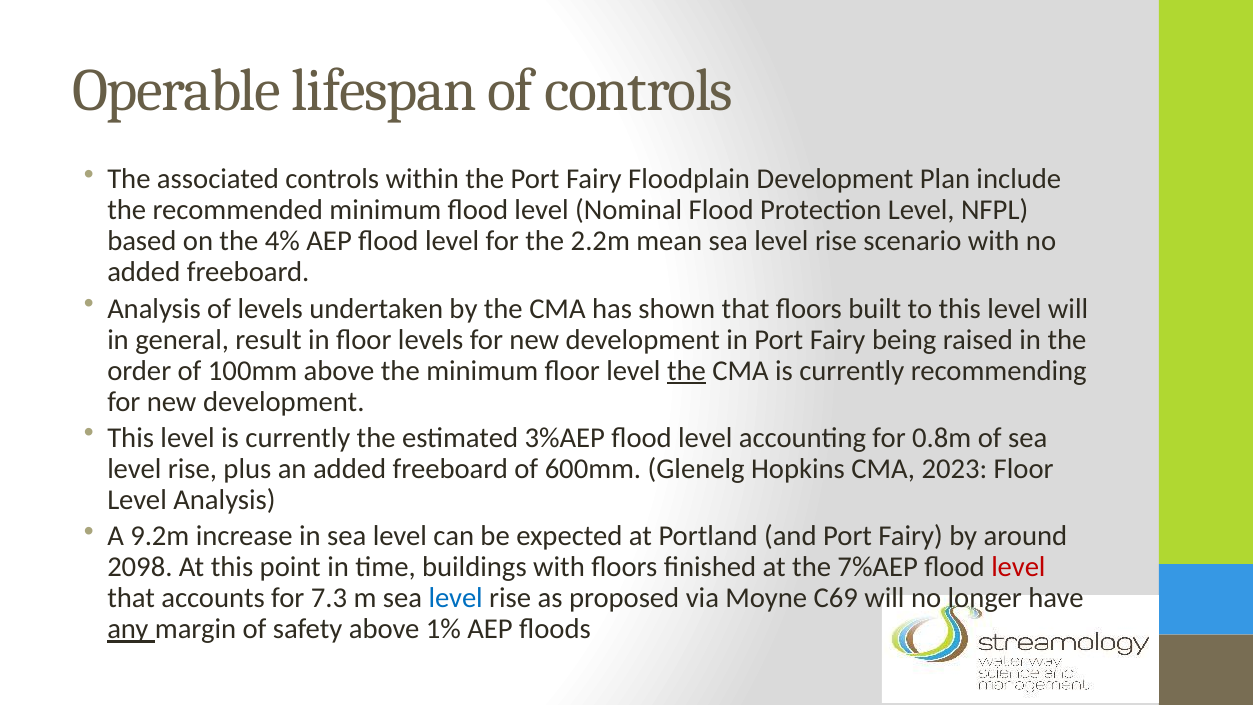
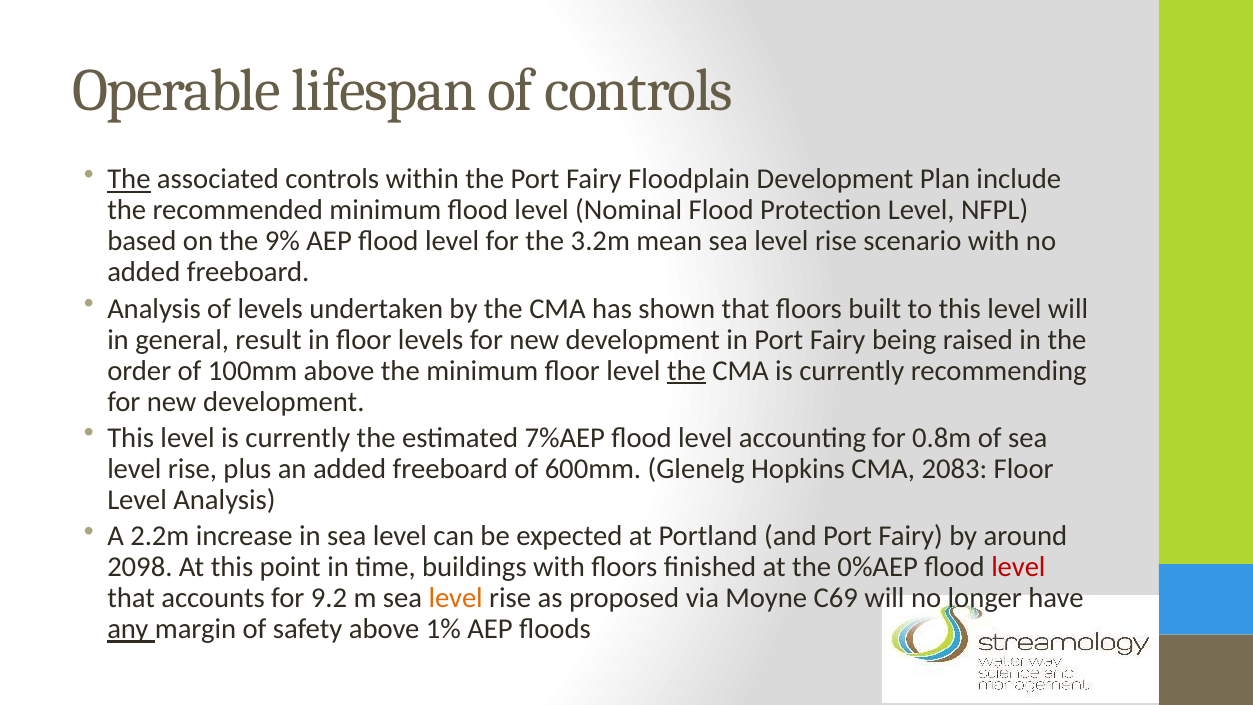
The underline: none -> present (129, 179)
4%: 4% -> 9% (282, 241)
2.2m: 2.2m -> 3.2m (600, 241)
3%AEP: 3%AEP -> 7%AEP (565, 438)
2023: 2023 -> 2083 (954, 469)
9.2m: 9.2m -> 2.2m (160, 536)
7%AEP: 7%AEP -> 0%AEP (878, 567)
7.3: 7.3 -> 9.2 (329, 598)
level colour: blue -> orange (456, 598)
